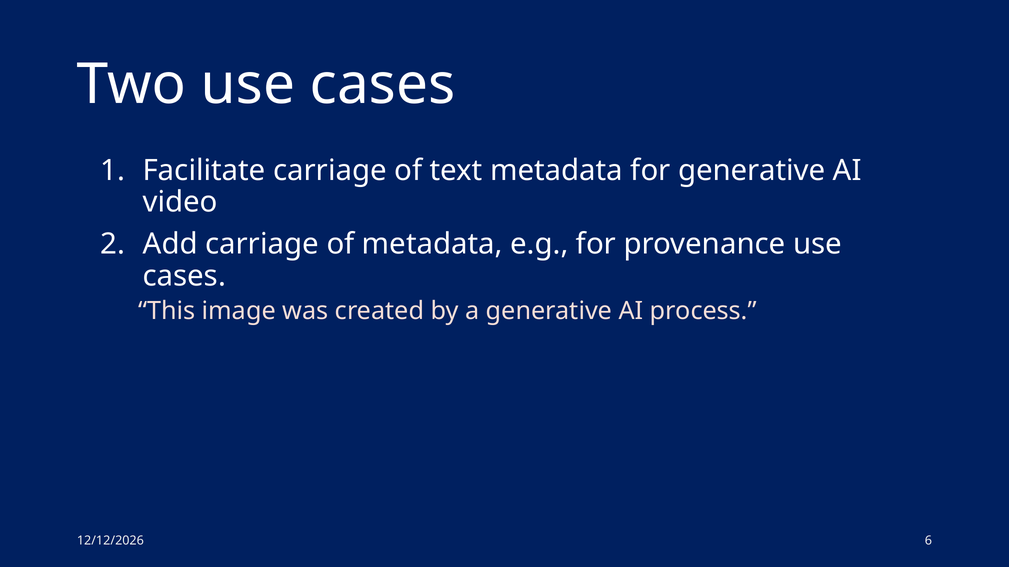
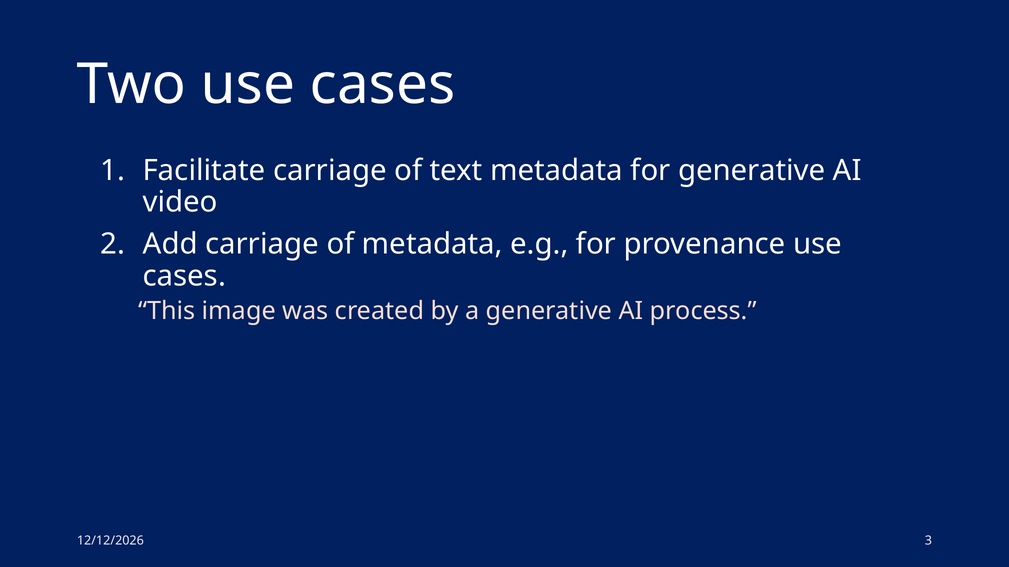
6: 6 -> 3 (928, 541)
